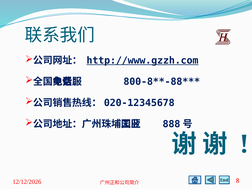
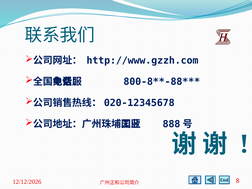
http://www.gzzh.com underline: present -> none (142, 61)
